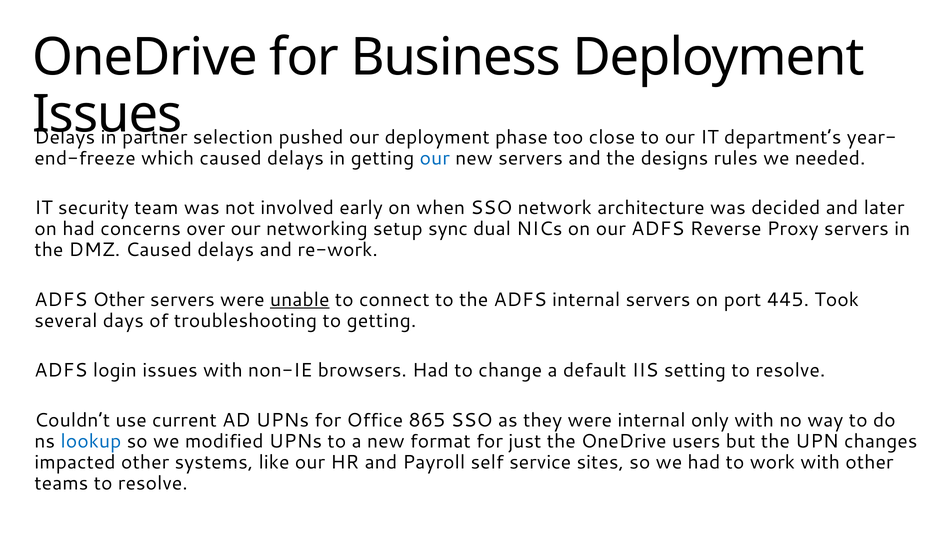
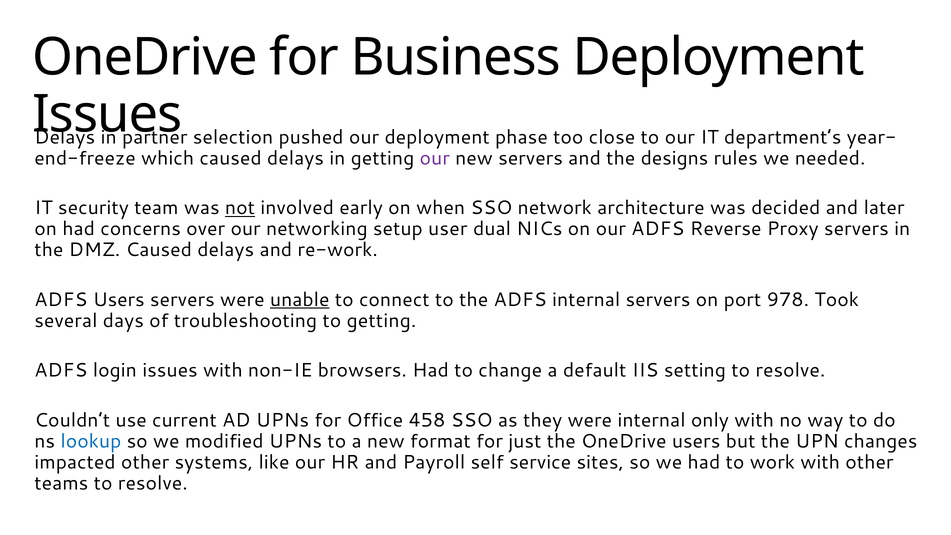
our colour: blue -> purple (435, 158)
not underline: none -> present (240, 208)
sync: sync -> user (448, 229)
ADFS Other: Other -> Users (119, 300)
445: 445 -> 978 (788, 300)
865: 865 -> 458 (427, 420)
